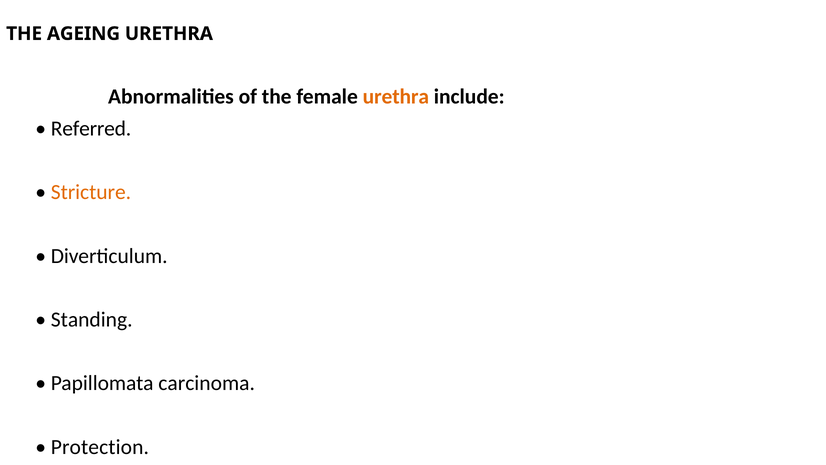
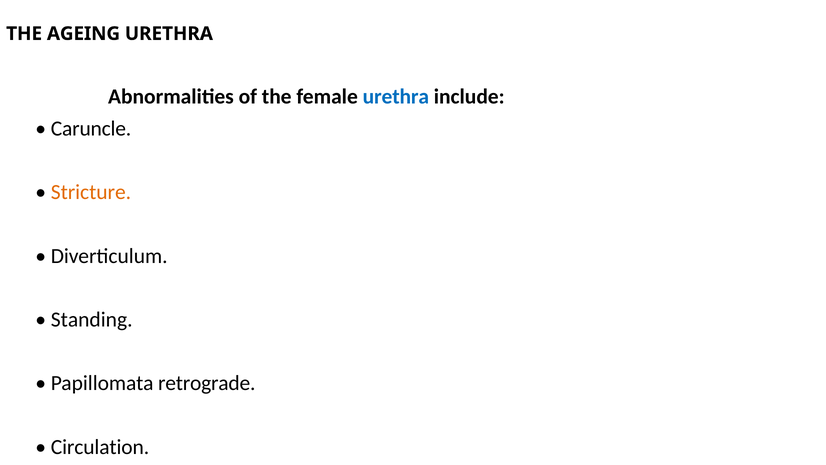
urethra colour: orange -> blue (396, 97)
Referred: Referred -> Caruncle (91, 128)
carcinoma: carcinoma -> retrograde (207, 383)
Protection: Protection -> Circulation (100, 447)
